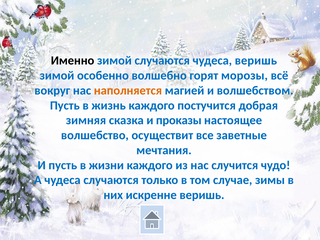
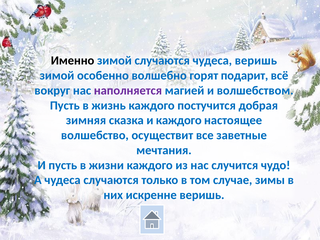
морозы: морозы -> подарит (245, 76)
наполняется colour: orange -> purple (128, 90)
и проказы: проказы -> каждого (179, 120)
